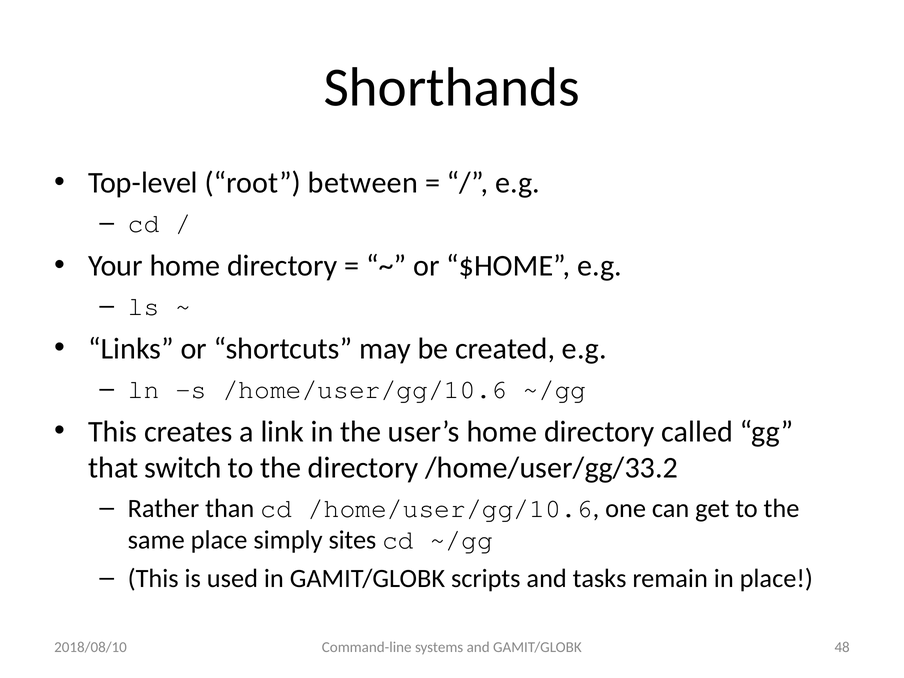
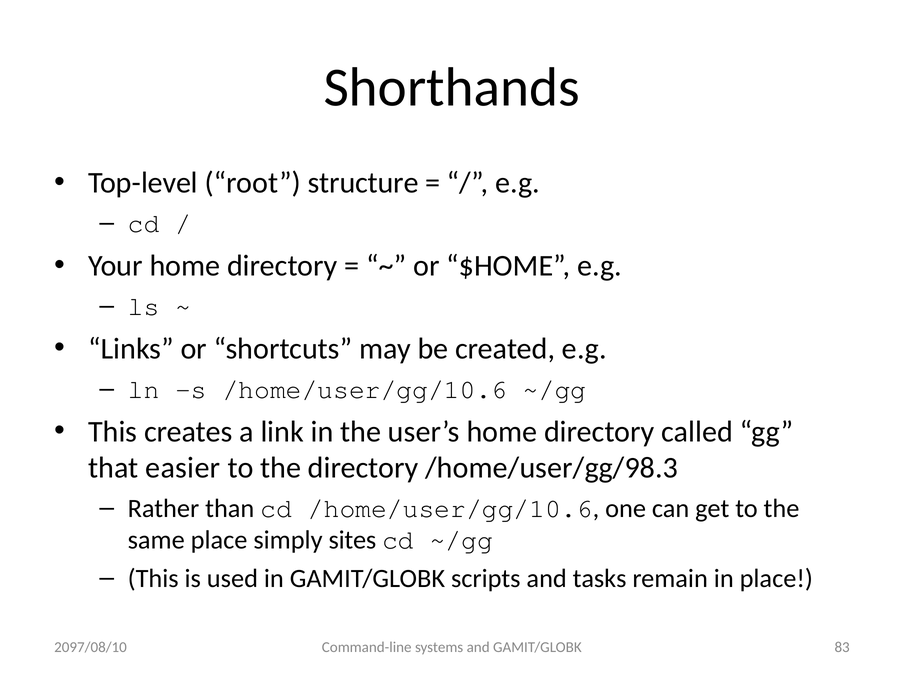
between: between -> structure (363, 183)
switch: switch -> easier (183, 468)
/home/user/gg/33.2: /home/user/gg/33.2 -> /home/user/gg/98.3 (552, 468)
48: 48 -> 83 (842, 647)
2018/08/10: 2018/08/10 -> 2097/08/10 (91, 647)
